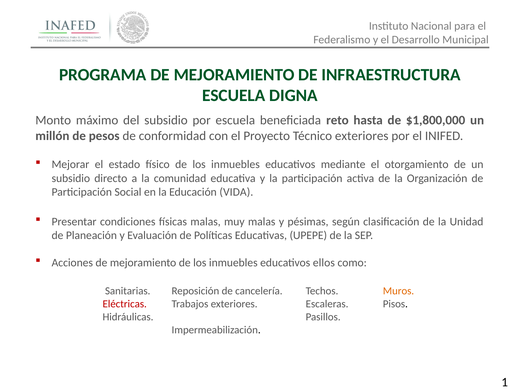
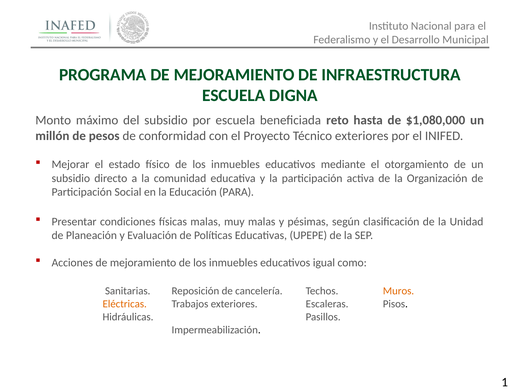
$1,800,000: $1,800,000 -> $1,080,000 (436, 120)
Educación VIDA: VIDA -> PARA (236, 192)
ellos: ellos -> igual (324, 263)
Eléctricas colour: red -> orange (125, 304)
